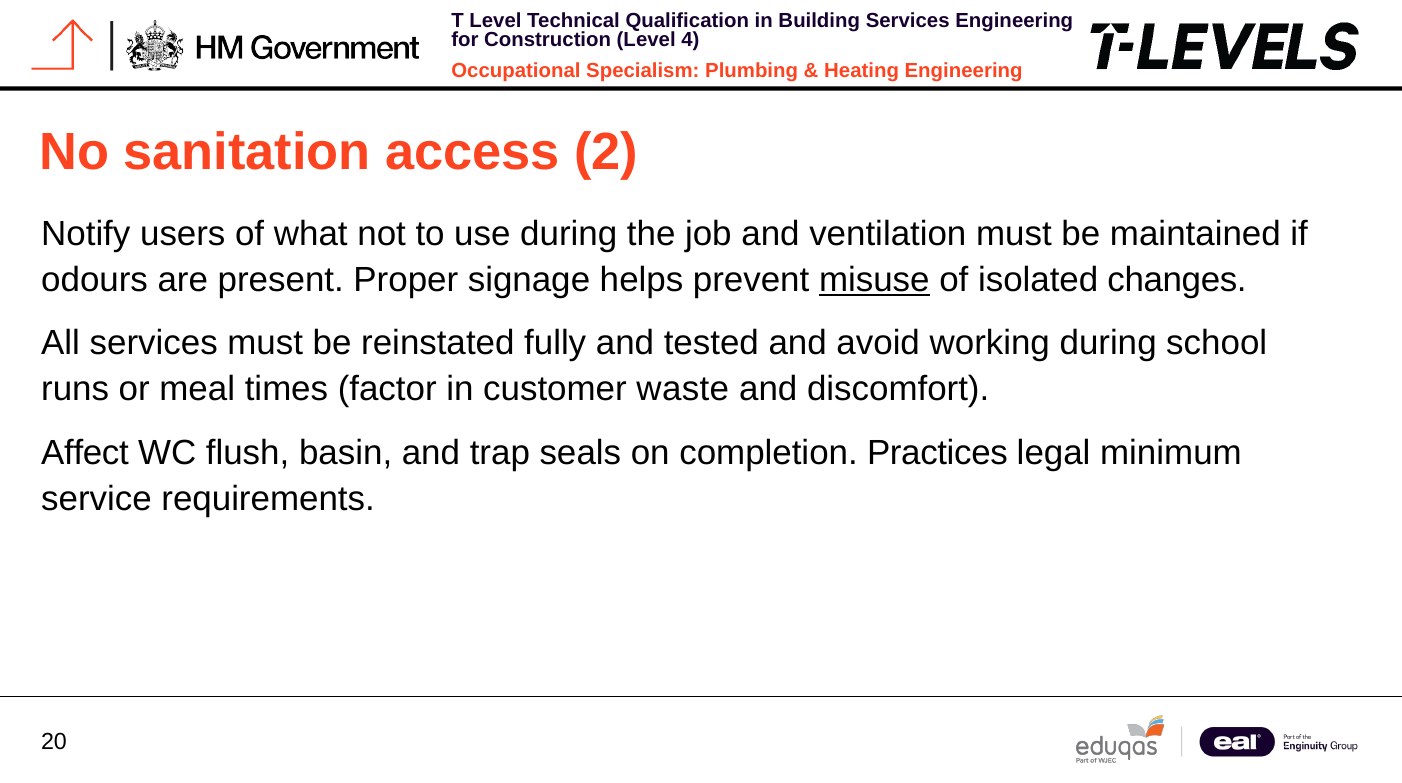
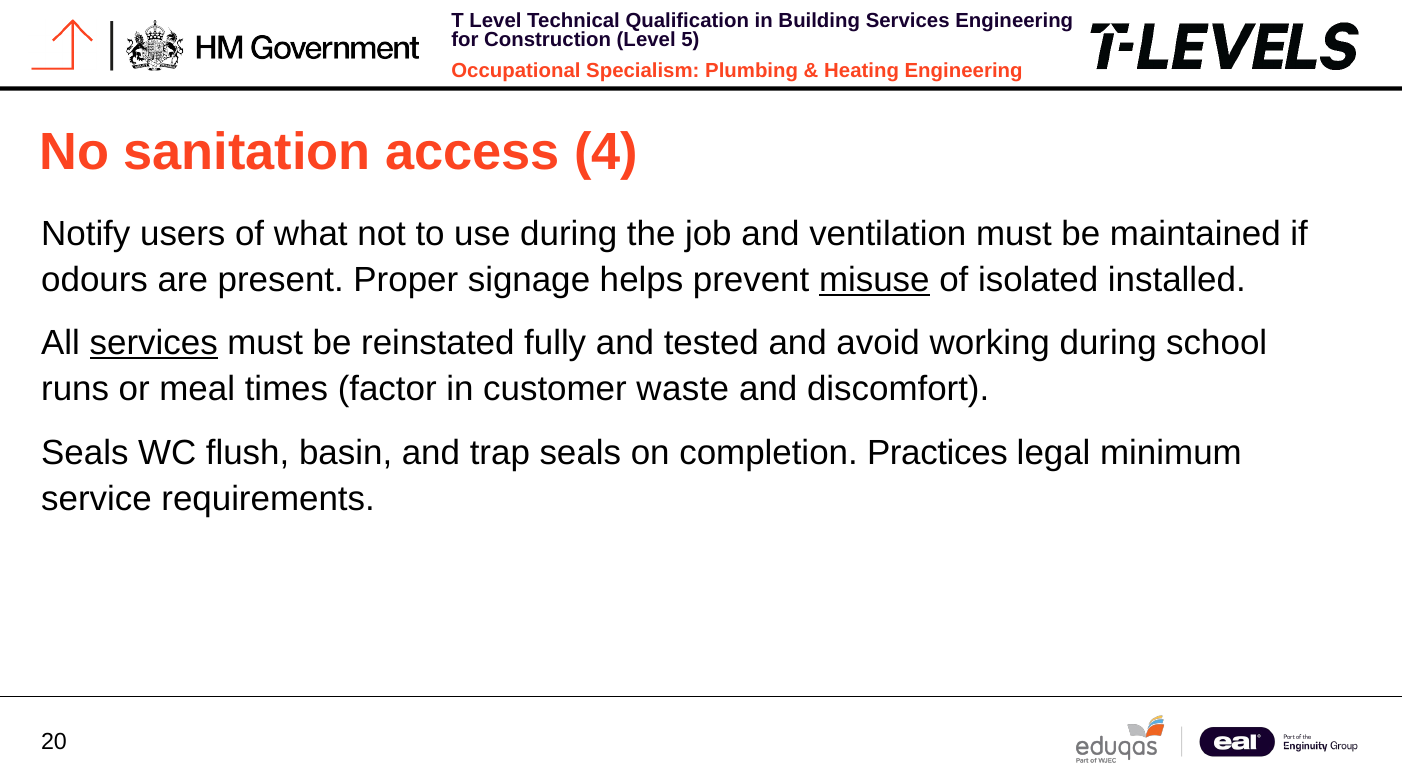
4: 4 -> 5 (690, 40)
2: 2 -> 4 (606, 152)
changes: changes -> installed (1177, 280)
services underline: none -> present (154, 343)
Affect: Affect -> Seals (85, 453)
